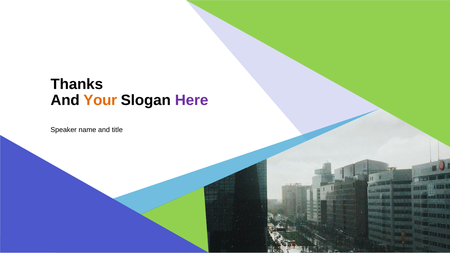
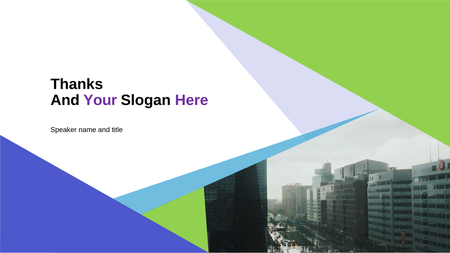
Your colour: orange -> purple (100, 100)
